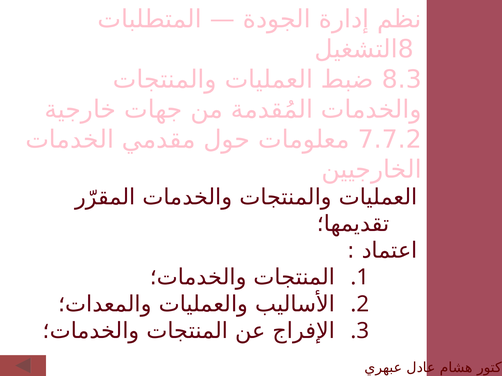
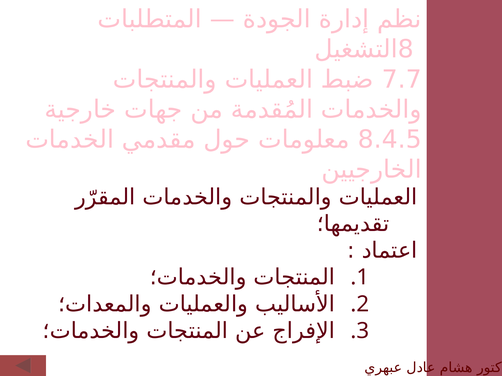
8.3: 8.3 -> 7.7 (402, 80)
7.7.2: 7.7.2 -> 8.4.5 (390, 140)
